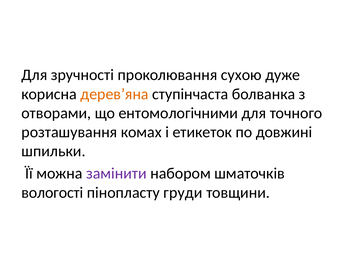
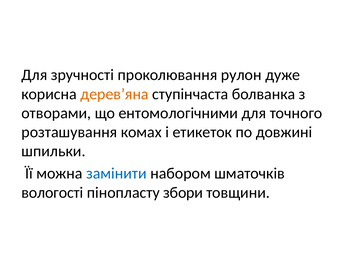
сухою: сухою -> рулон (241, 75)
замінити colour: purple -> blue (116, 174)
груди: груди -> збори (183, 193)
